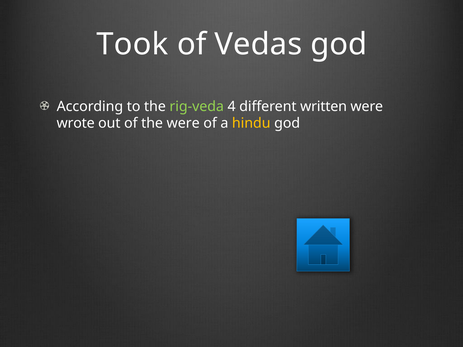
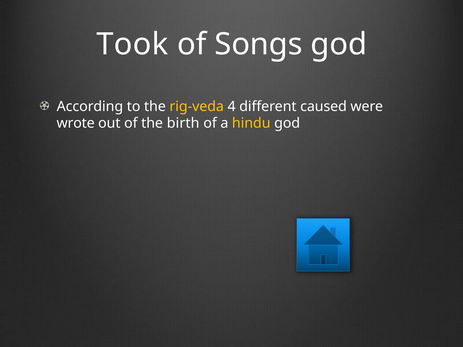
Vedas: Vedas -> Songs (259, 44)
rig-veda colour: light green -> yellow (197, 106)
written: written -> caused (324, 106)
the were: were -> birth (183, 123)
